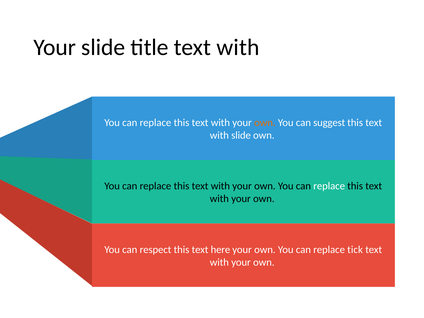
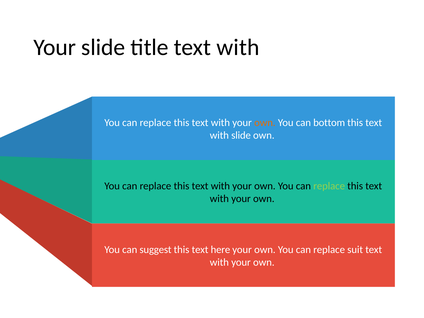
suggest: suggest -> bottom (329, 123)
replace colour: white -> light green (329, 186)
respect: respect -> suggest (156, 250)
tick: tick -> suit (355, 250)
